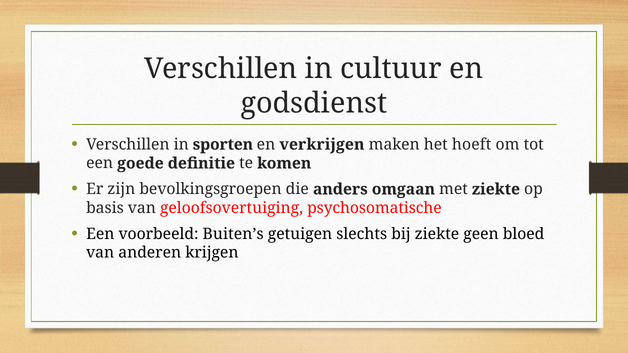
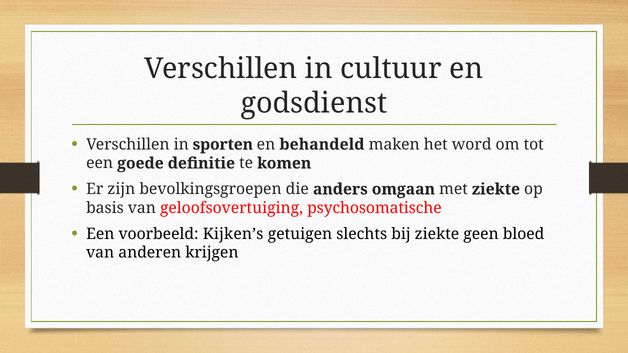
verkrijgen: verkrijgen -> behandeld (322, 145)
hoeft: hoeft -> word (472, 145)
Buiten’s: Buiten’s -> Kijken’s (233, 234)
